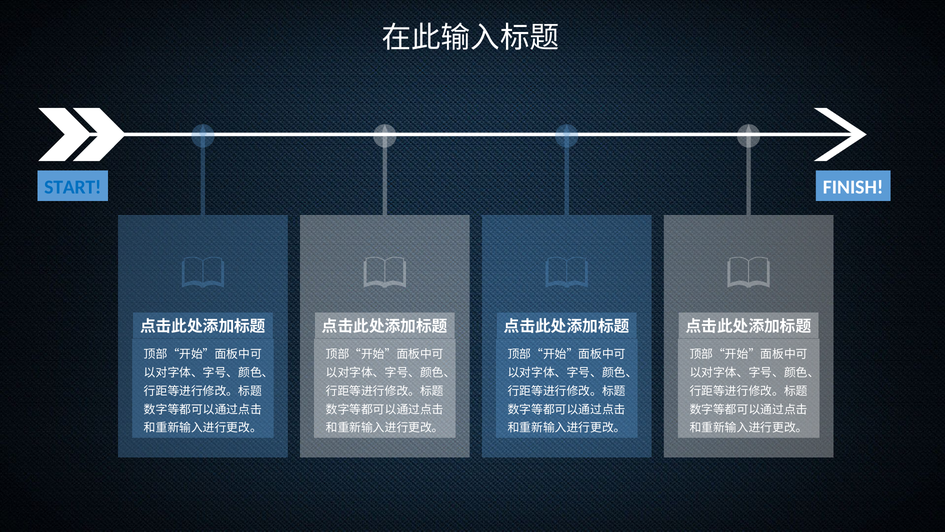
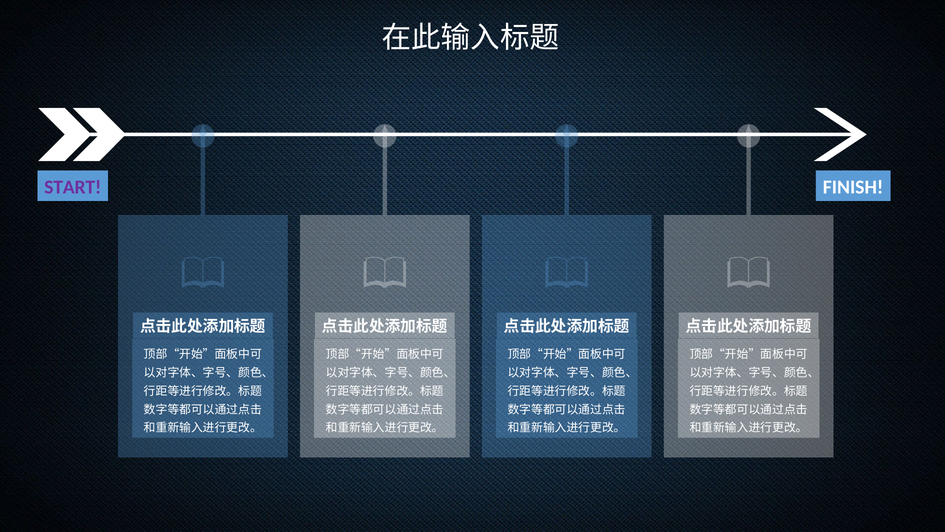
START colour: blue -> purple (73, 187)
